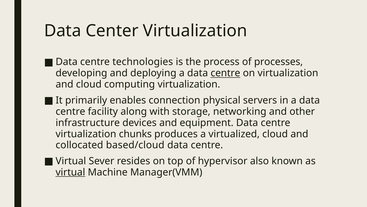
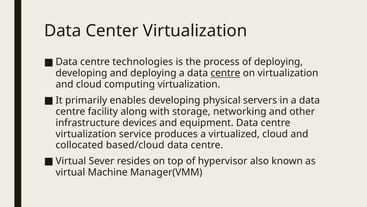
of processes: processes -> deploying (278, 62)
enables connection: connection -> developing (174, 100)
chunks: chunks -> service (135, 134)
virtual underline: present -> none (70, 172)
